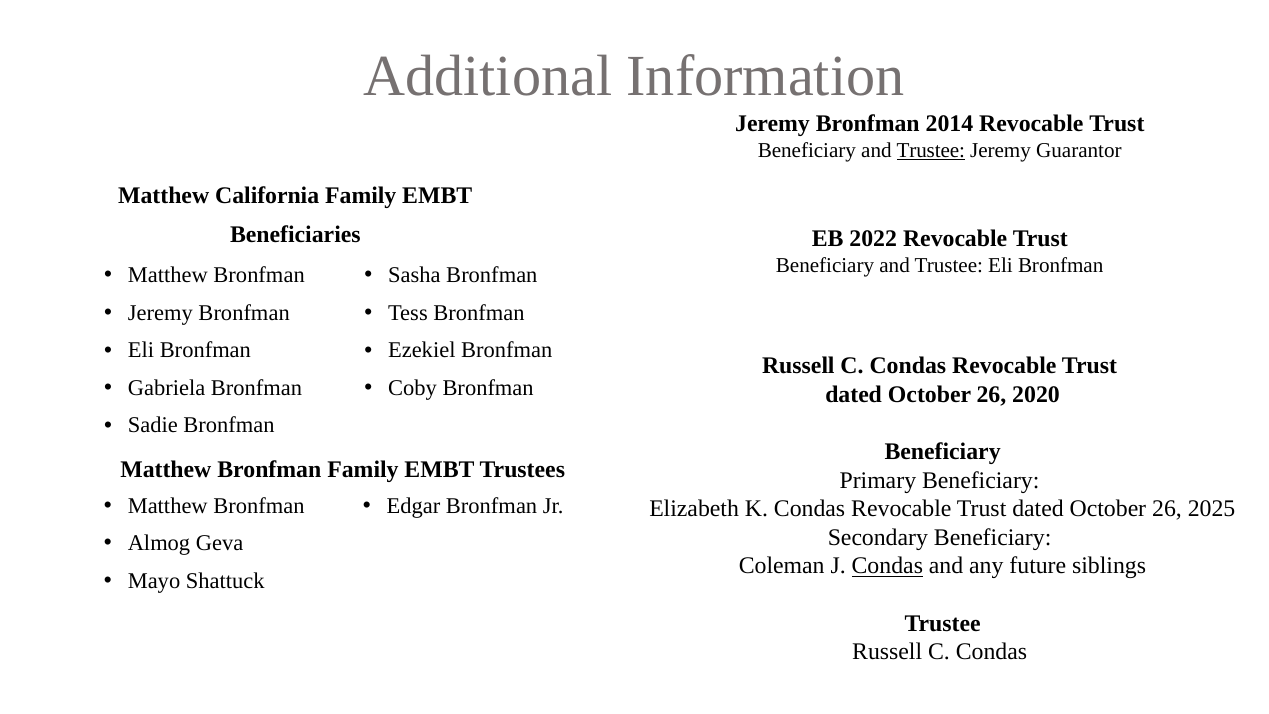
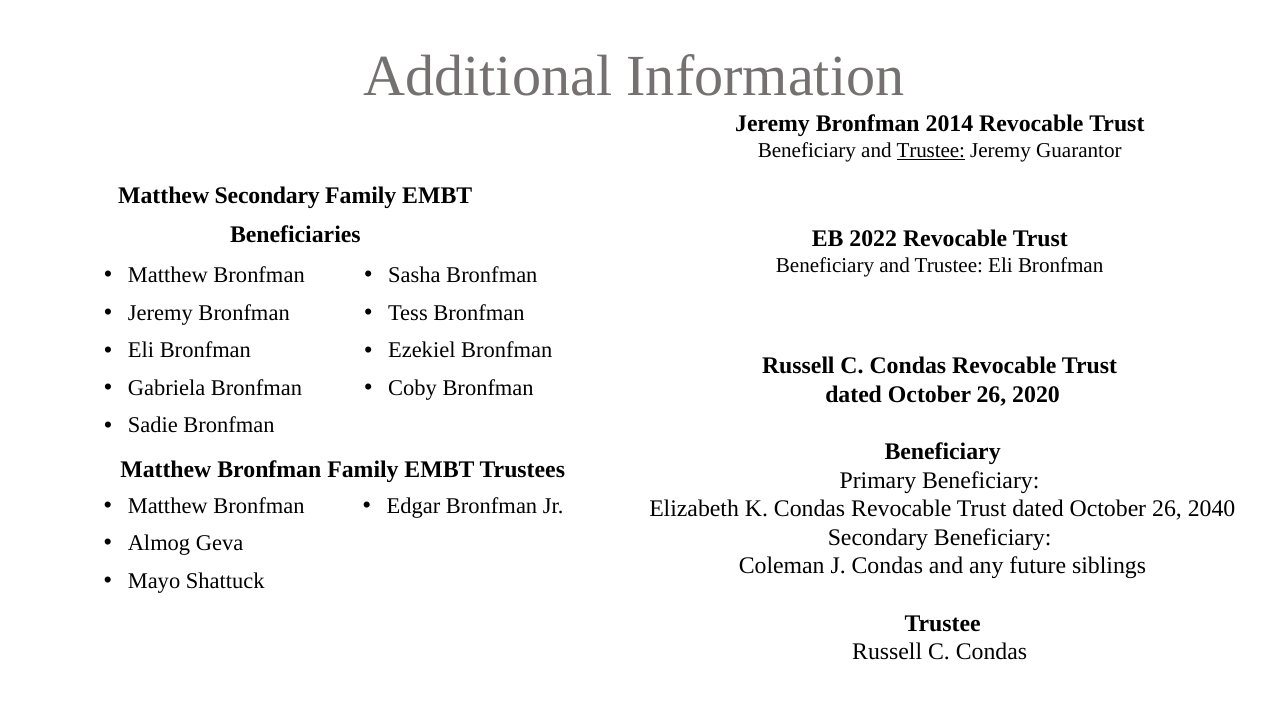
Matthew California: California -> Secondary (267, 196)
2025: 2025 -> 2040 (1212, 509)
Condas underline: present -> none (887, 566)
